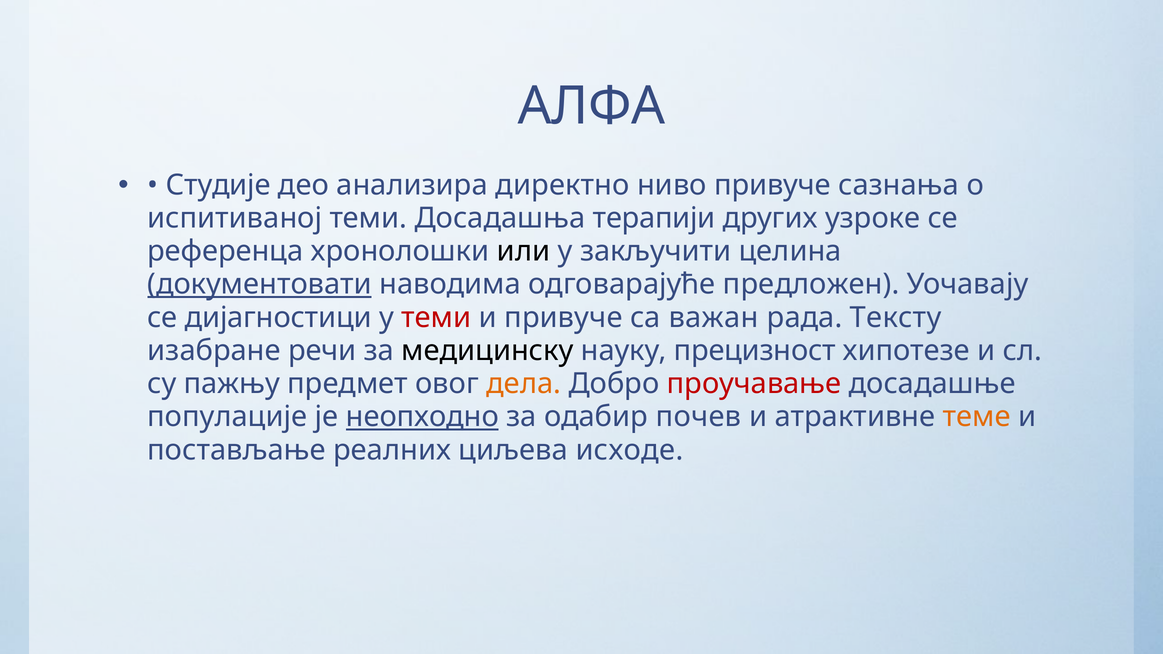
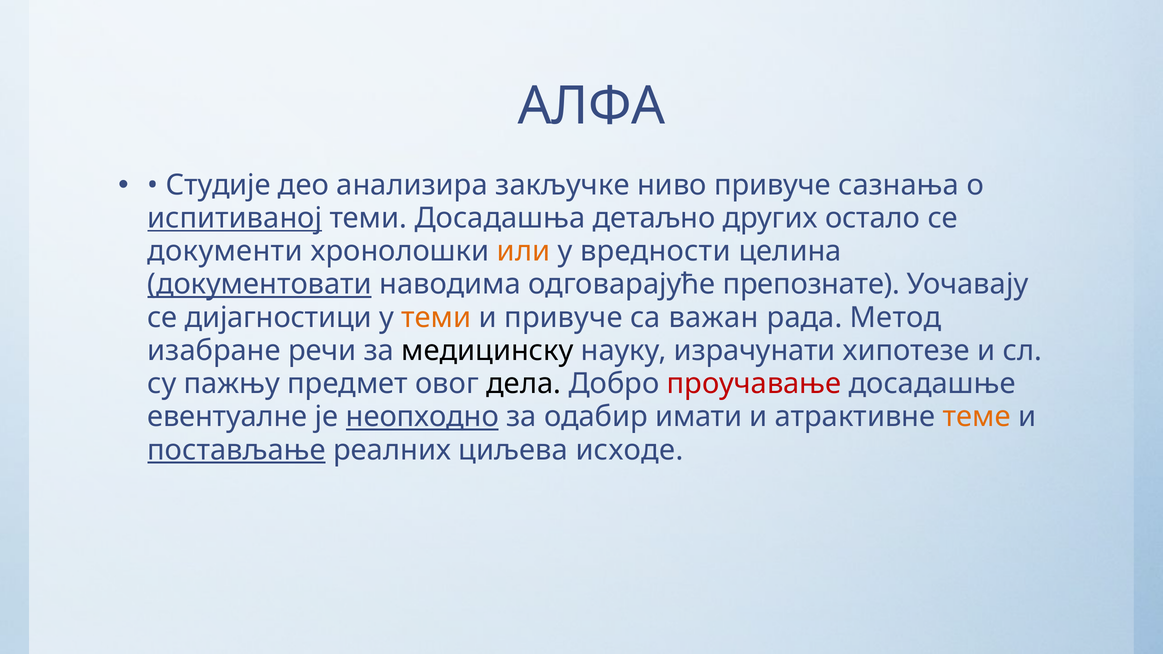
директно: директно -> закључке (563, 185)
испитиваној underline: none -> present (235, 218)
терапији: терапији -> детаљно (654, 218)
узроке: узроке -> остало (873, 218)
референца: референца -> документи (225, 251)
или colour: black -> orange (524, 251)
закључити: закључити -> вредности (655, 251)
предложен: предложен -> препознате (811, 285)
теми colour: red -> orange (436, 318)
Тексту: Тексту -> Метод (896, 318)
прецизност: прецизност -> израчунати (755, 351)
дела colour: orange -> black (524, 384)
популације: популације -> евентуалне (227, 417)
почев: почев -> имати (699, 417)
постављање underline: none -> present (236, 450)
